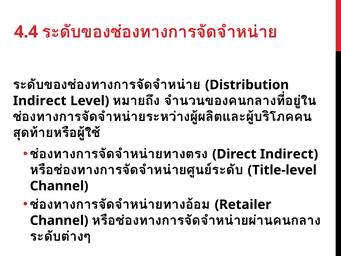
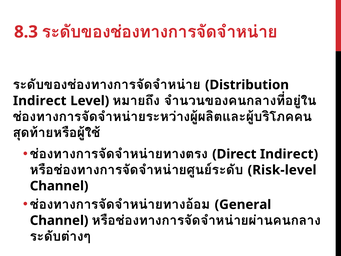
4.4: 4.4 -> 8.3 (26, 32)
Title-level: Title-level -> Risk-level (282, 170)
Retailer: Retailer -> General (243, 204)
